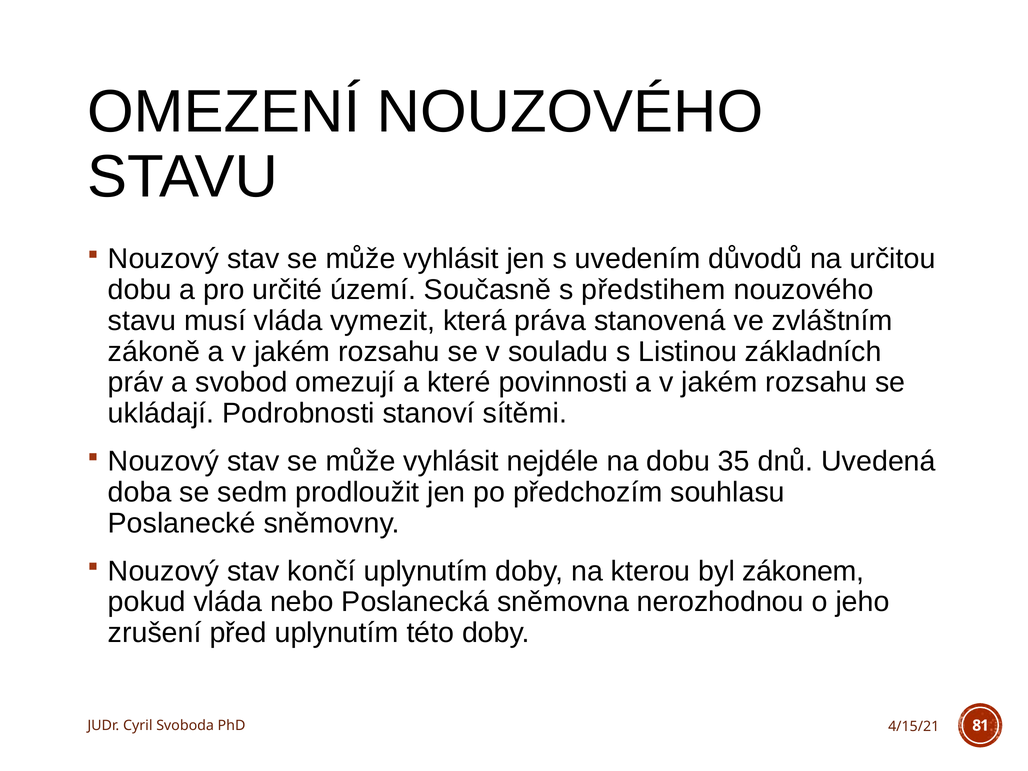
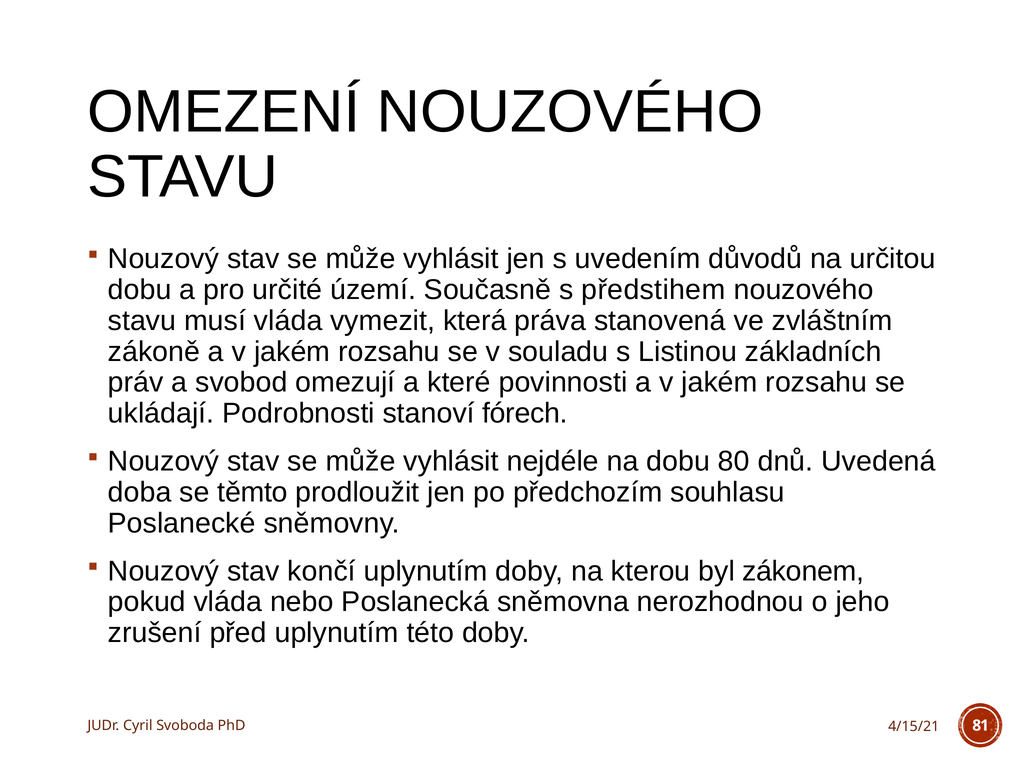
sítěmi: sítěmi -> fórech (525, 413)
35: 35 -> 80 (734, 461)
sedm: sedm -> těmto (253, 492)
